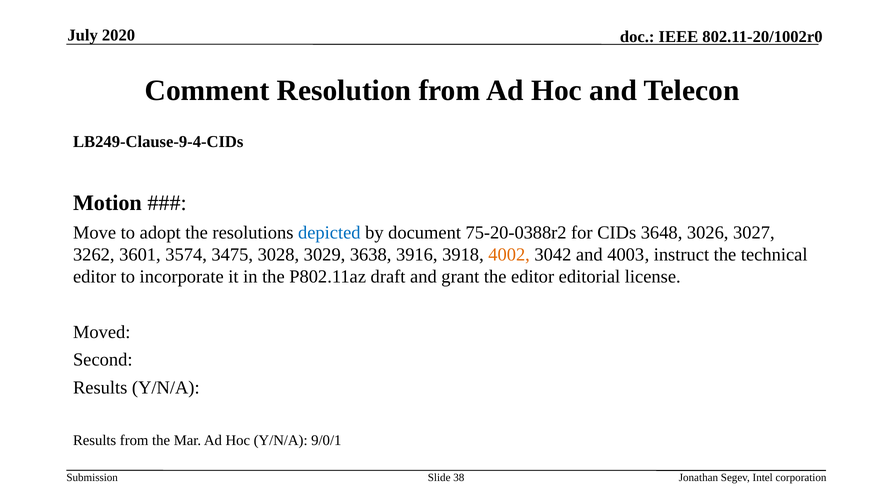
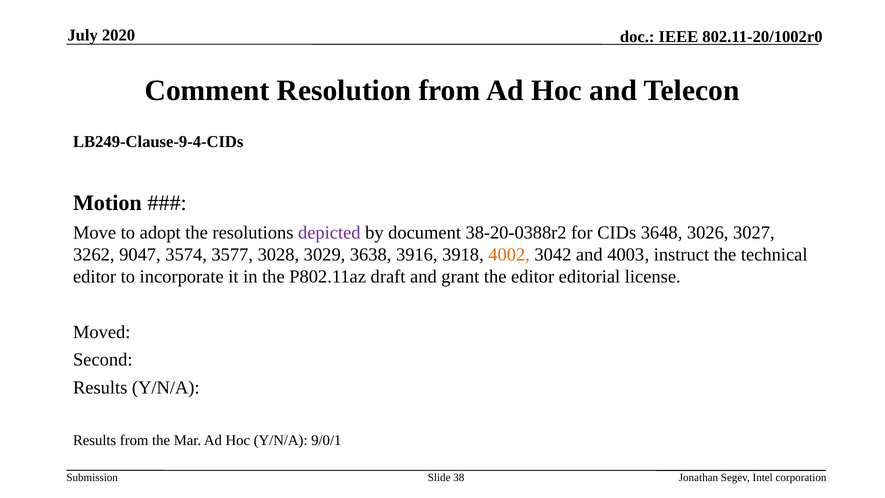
depicted colour: blue -> purple (329, 232)
75-20-0388r2: 75-20-0388r2 -> 38-20-0388r2 (516, 232)
3601: 3601 -> 9047 (140, 255)
3475: 3475 -> 3577 (232, 255)
